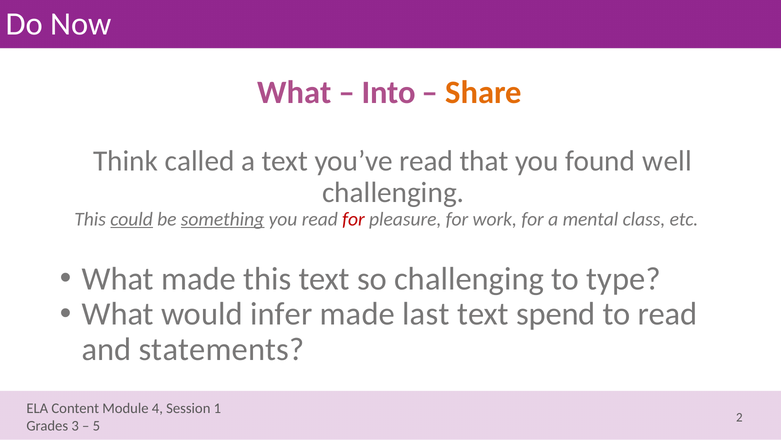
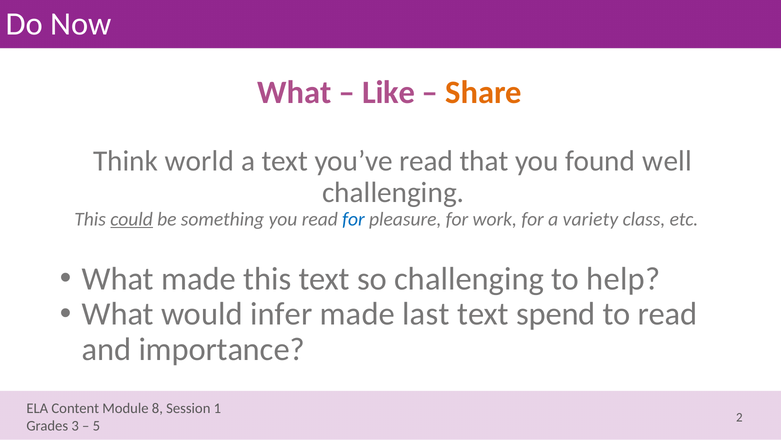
Into: Into -> Like (389, 92)
called: called -> world (199, 161)
something underline: present -> none (223, 219)
for colour: red -> blue (353, 219)
mental: mental -> variety (590, 219)
type: type -> help (623, 278)
statements: statements -> importance (222, 349)
4: 4 -> 8 (157, 408)
